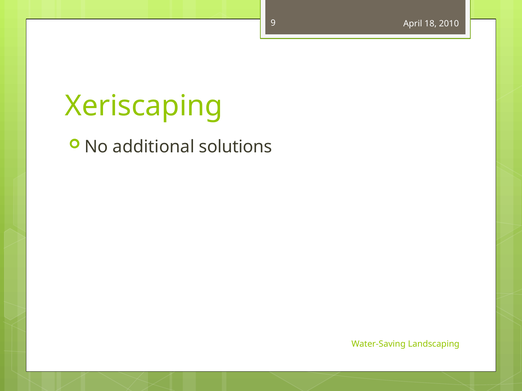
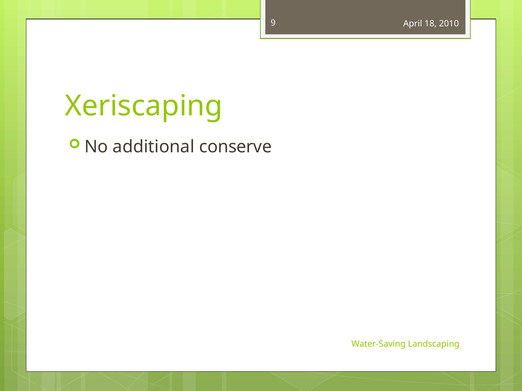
solutions: solutions -> conserve (235, 147)
